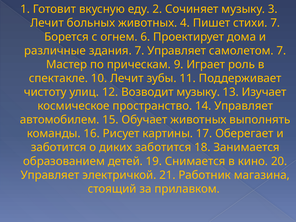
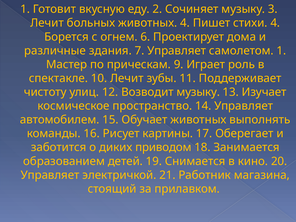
стихи 7: 7 -> 4 (275, 23)
самолетом 7: 7 -> 1 (281, 51)
диких заботится: заботится -> приводом (163, 147)
